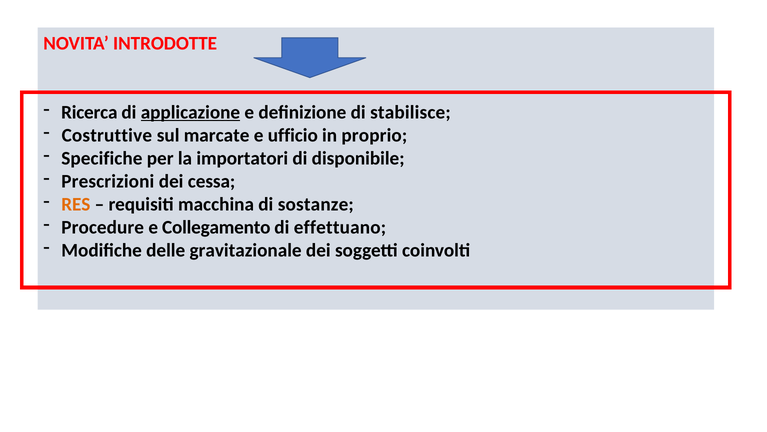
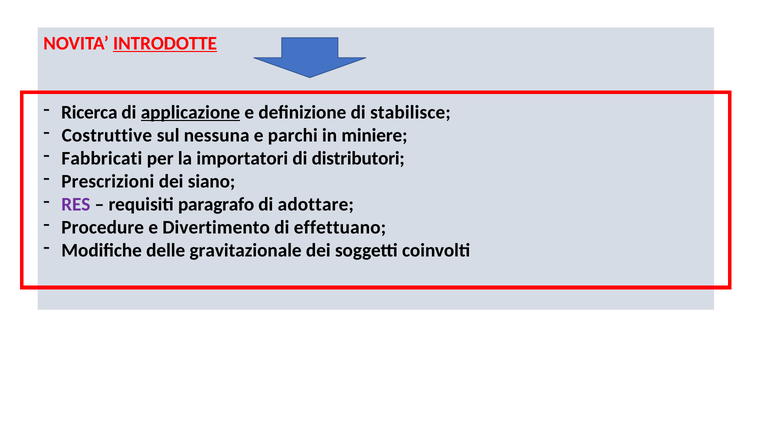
INTRODOTTE underline: none -> present (165, 43)
marcate: marcate -> nessuna (217, 135)
ufficio: ufficio -> parchi (293, 135)
proprio: proprio -> miniere (374, 135)
Specifiche: Specifiche -> Fabbricati (102, 158)
disponibile: disponibile -> distributori (358, 158)
cessa: cessa -> siano (212, 181)
RES colour: orange -> purple (76, 204)
macchina: macchina -> paragrafo (216, 204)
sostanze: sostanze -> adottare (316, 204)
Collegamento: Collegamento -> Divertimento (216, 227)
